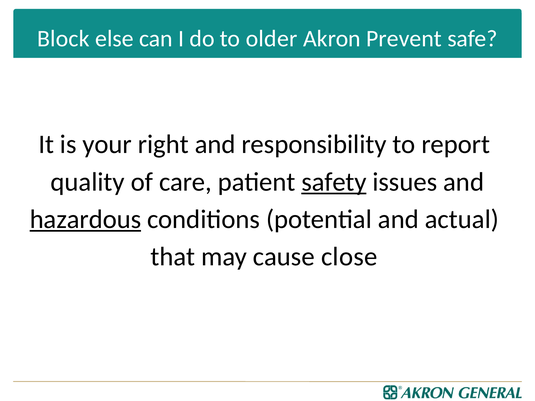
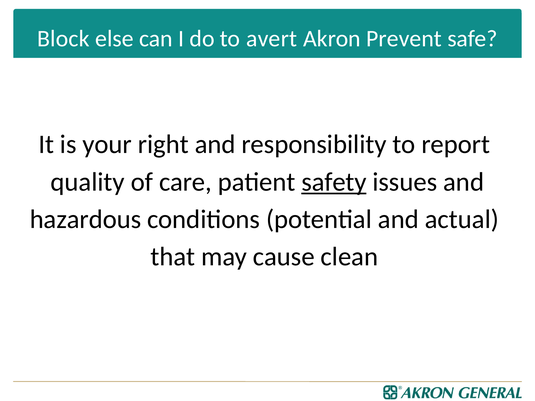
older: older -> avert (272, 39)
hazardous underline: present -> none (85, 219)
close: close -> clean (349, 257)
